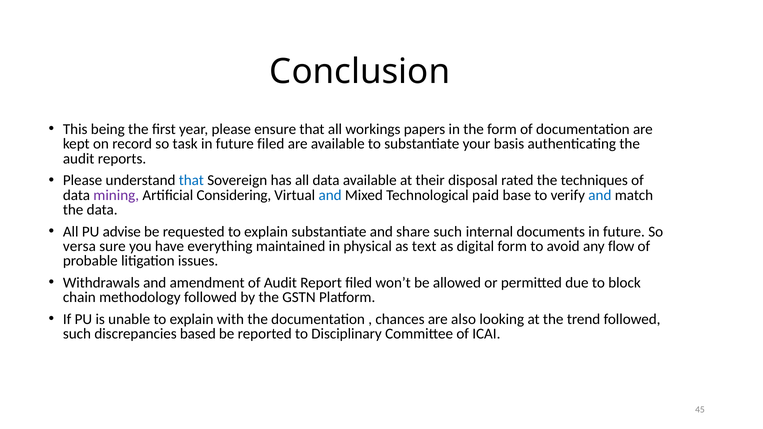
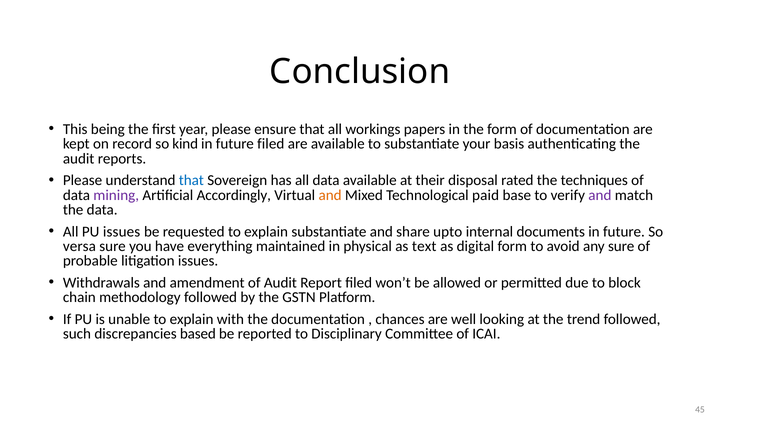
task: task -> kind (185, 144)
Considering: Considering -> Accordingly (234, 195)
and colour: blue -> orange (330, 195)
and colour: blue -> purple (600, 195)
PU advise: advise -> issues (122, 232)
share such: such -> upto (448, 232)
any flow: flow -> sure (621, 246)
also: also -> well (464, 319)
